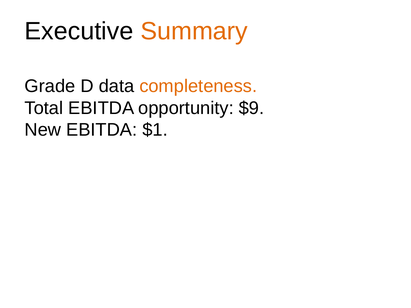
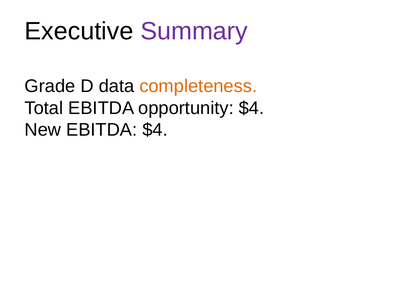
Summary colour: orange -> purple (194, 31)
opportunity $9: $9 -> $4 (252, 108)
EBITDA $1: $1 -> $4 (155, 130)
